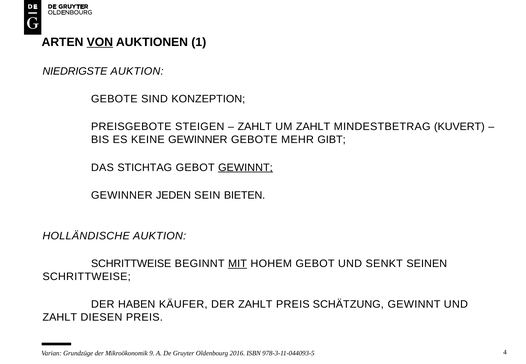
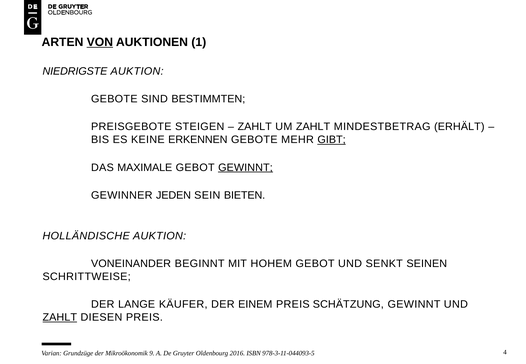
KONZEPTION: KONZEPTION -> BESTIMMTEN (208, 99)
KUVERT: KUVERT -> ERHÄLT (459, 127)
KEINE GEWINNER: GEWINNER -> ERKENNEN (198, 140)
GIBT underline: none -> present (332, 140)
STICHTAG: STICHTAG -> MAXIMALE (145, 168)
SCHRITTWEISE: SCHRITTWEISE -> VONEINANDER (131, 264)
MIT underline: present -> none (237, 264)
HABEN: HABEN -> LANGE (137, 305)
DER ZAHLT: ZAHLT -> EINEM (255, 305)
ZAHLT underline: none -> present (60, 317)
